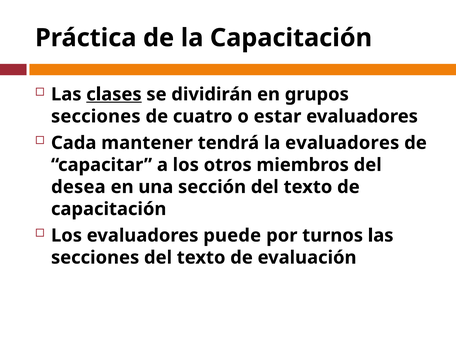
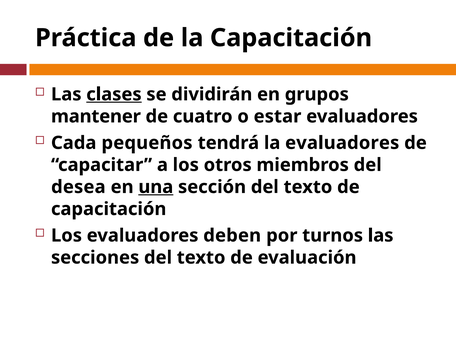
secciones: secciones -> mantener (96, 116)
mantener: mantener -> pequeños (147, 143)
una underline: none -> present (156, 187)
puede: puede -> deben (232, 235)
